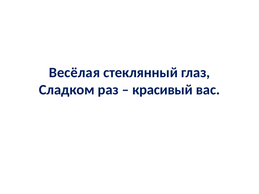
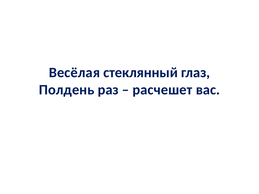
Сладком: Сладком -> Полдень (67, 90)
красивый: красивый -> расчешет (162, 90)
